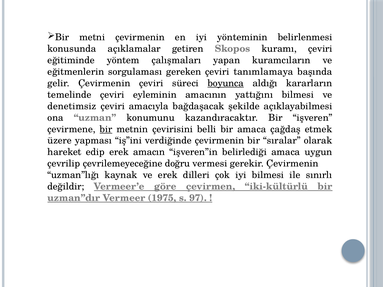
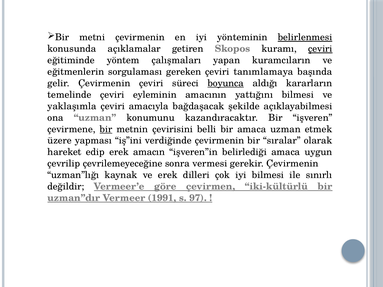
belirlenmesi underline: none -> present (305, 37)
çeviri underline: none -> present (320, 49)
denetimsiz: denetimsiz -> yaklaşımla (72, 106)
amaca çağdaş: çağdaş -> uzman (285, 129)
doğru: doğru -> sonra (177, 164)
1975: 1975 -> 1991 (162, 198)
